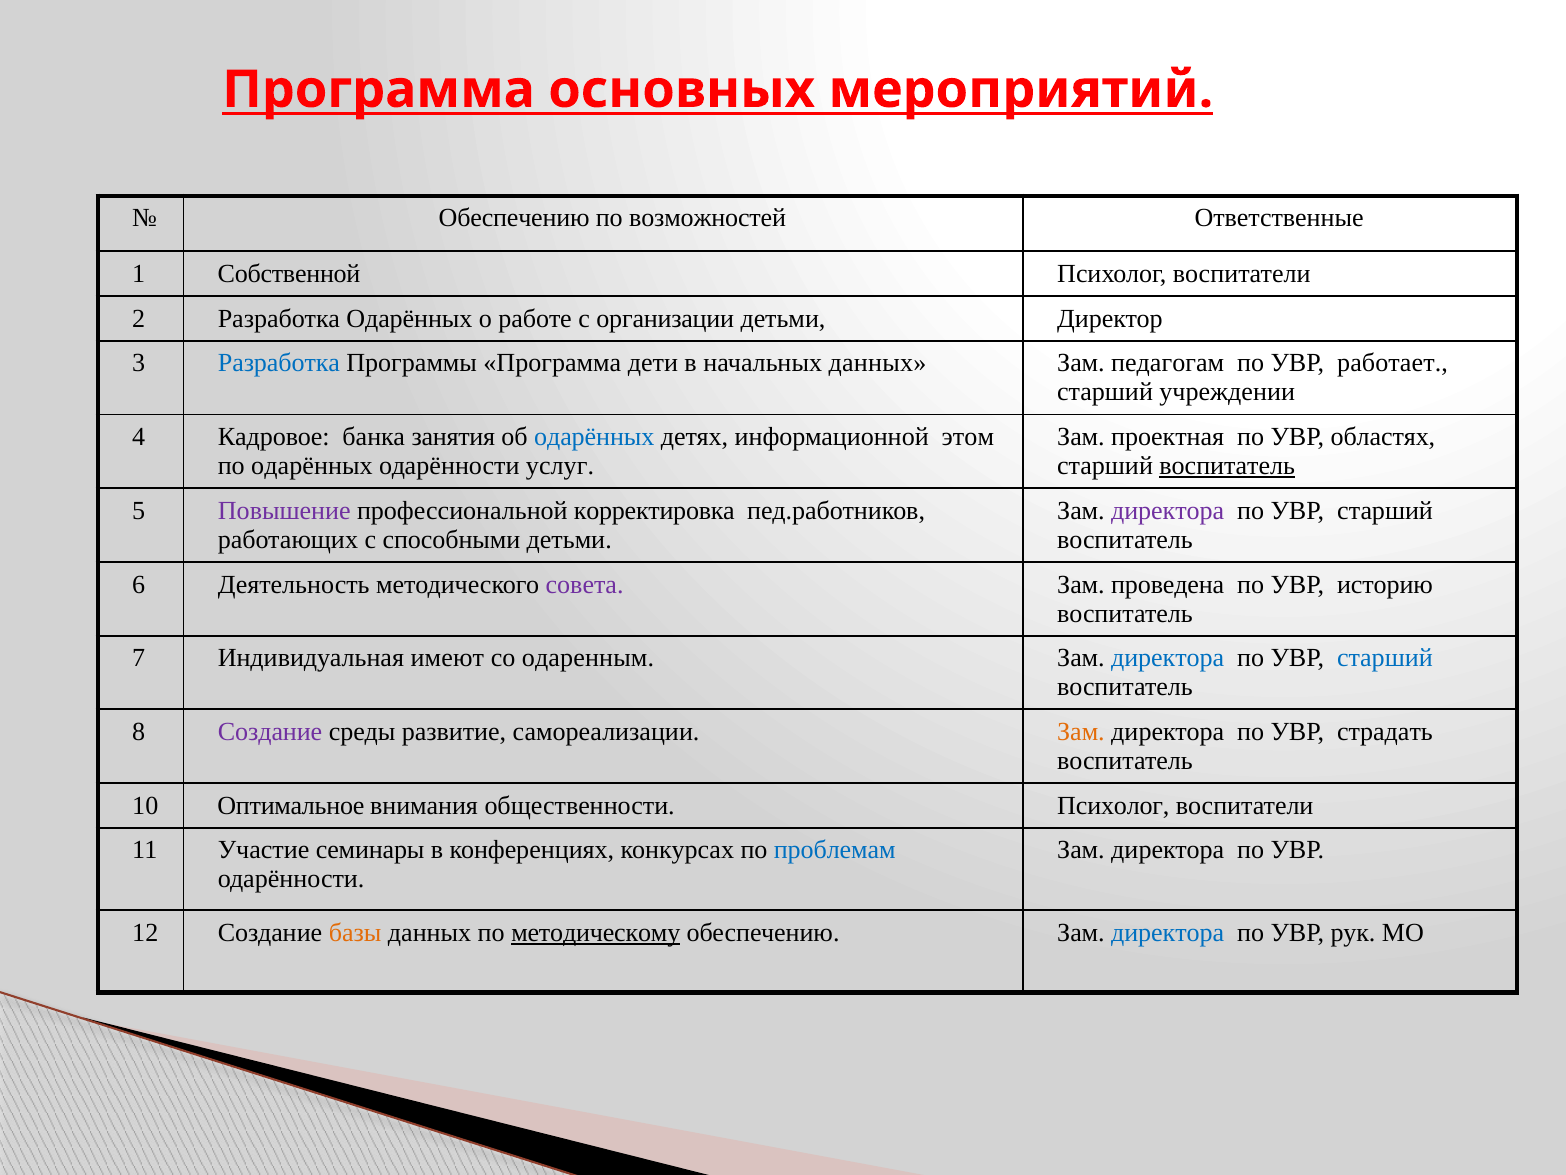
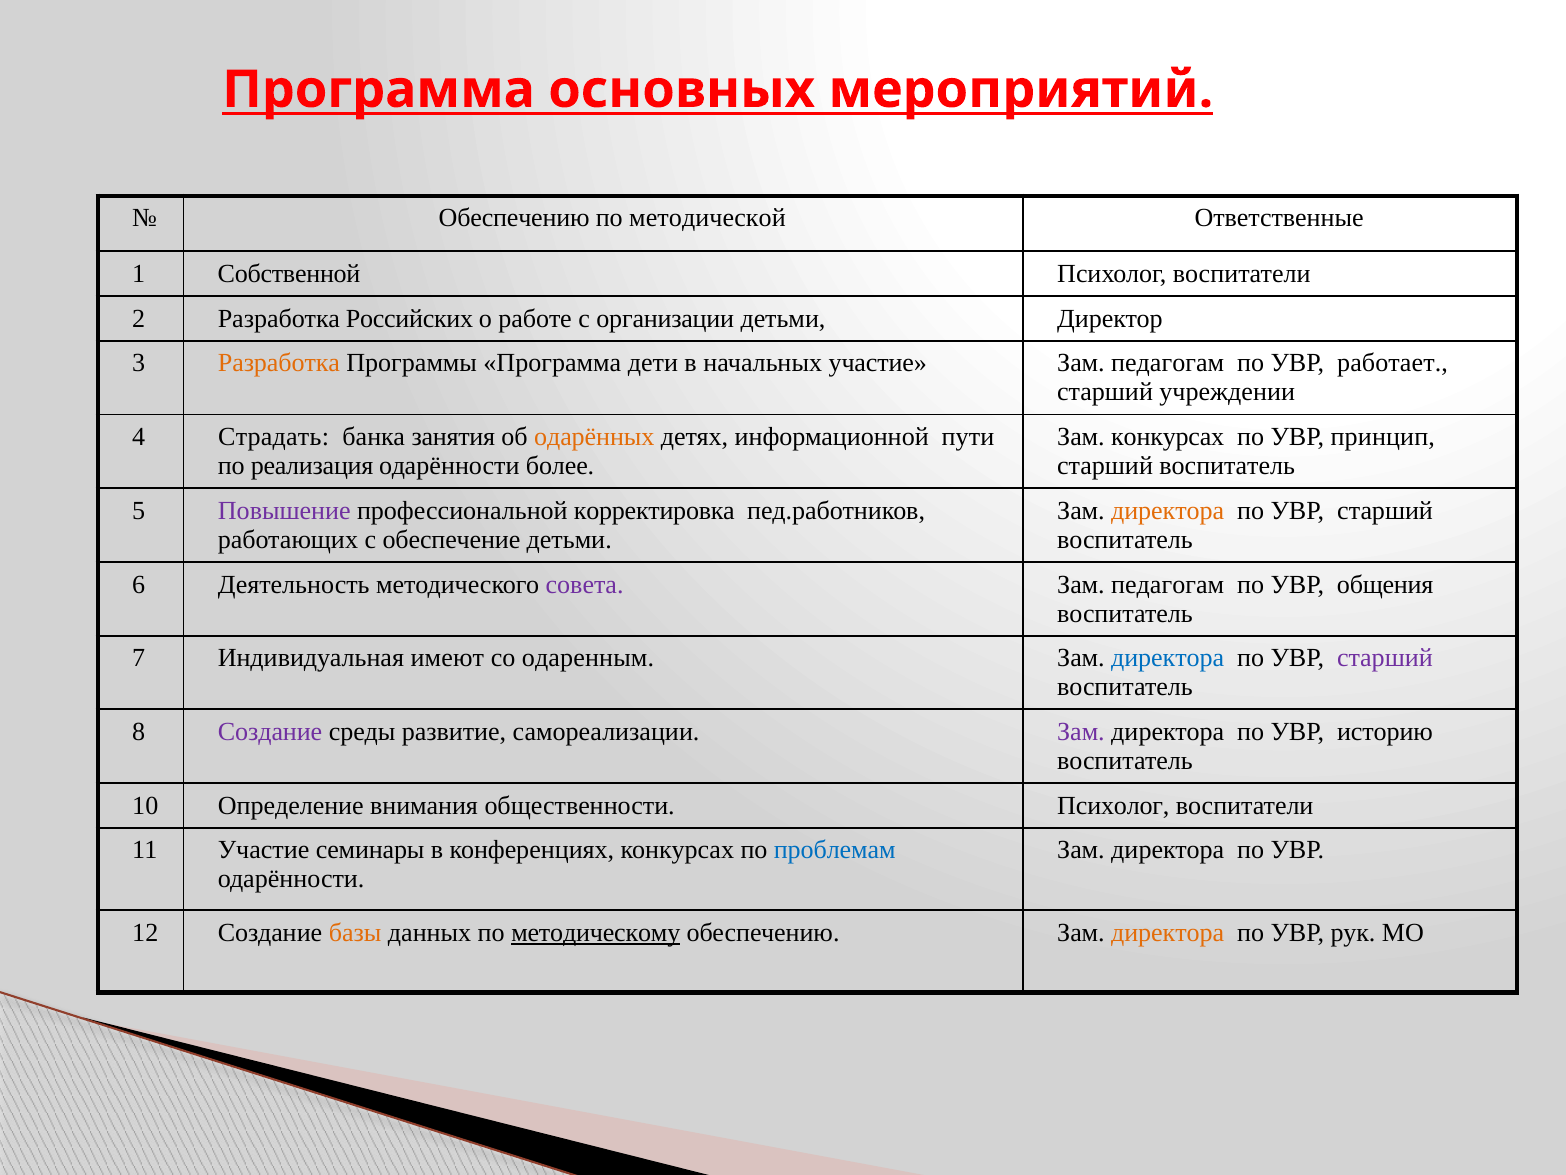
возможностей: возможностей -> методической (707, 218)
Разработка Одарённых: Одарённых -> Российских (409, 318)
Разработка colour: blue -> orange (279, 363)
начальных данных: данных -> участие (878, 363)
Кадровое: Кадровое -> Страдать (274, 437)
одарённых colour: blue -> orange (594, 437)
этом: этом -> пути (968, 437)
Зам проектная: проектная -> конкурсах (1168, 437)
областях: областях -> принцип (1383, 437)
по одарённых: одарённых -> реализация (312, 466)
услуг: услуг -> более (560, 466)
воспитатель underline: present -> none (1227, 466)
директора colour: purple -> orange (1168, 511)
способными: способными -> обеспечение (451, 539)
проведена: проведена -> педагогам (1168, 584)
историю: историю -> общения (1385, 584)
старший colour: blue -> purple (1385, 658)
Зам colour: orange -> purple (1081, 732)
страдать: страдать -> историю (1385, 732)
Оптимальное: Оптимальное -> Определение (291, 805)
директора colour: blue -> orange (1168, 932)
